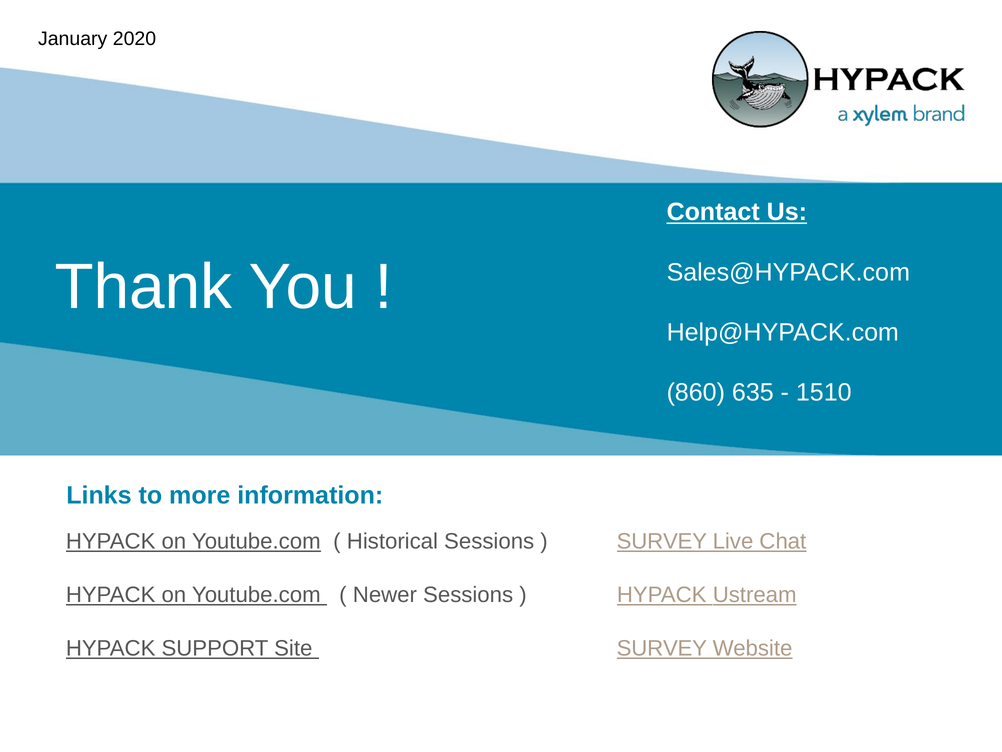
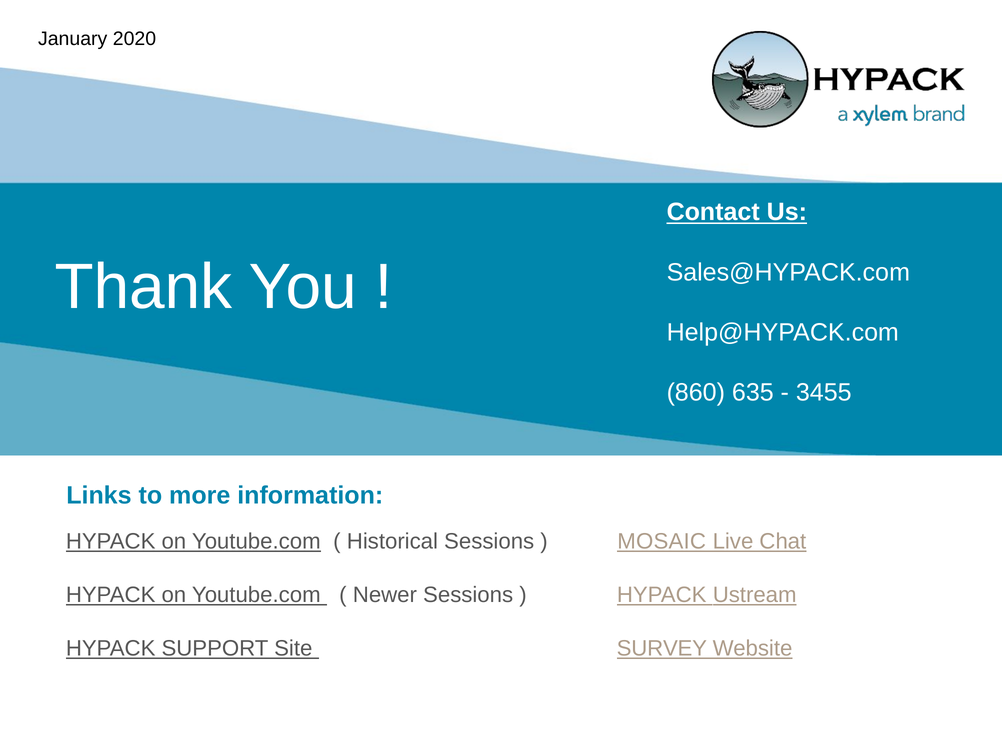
1510: 1510 -> 3455 (824, 392)
SURVEY: SURVEY -> MOSAIC (662, 541)
